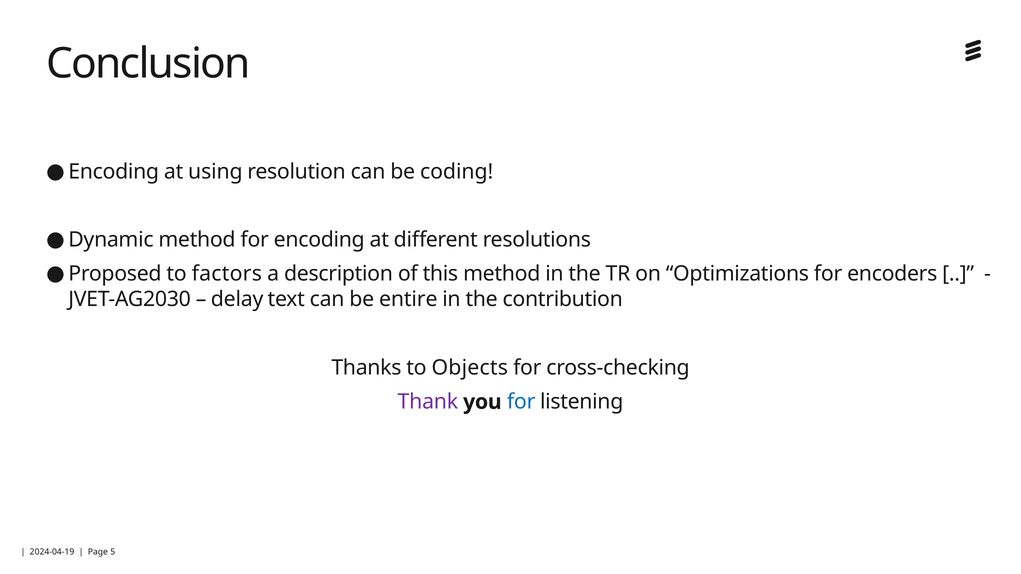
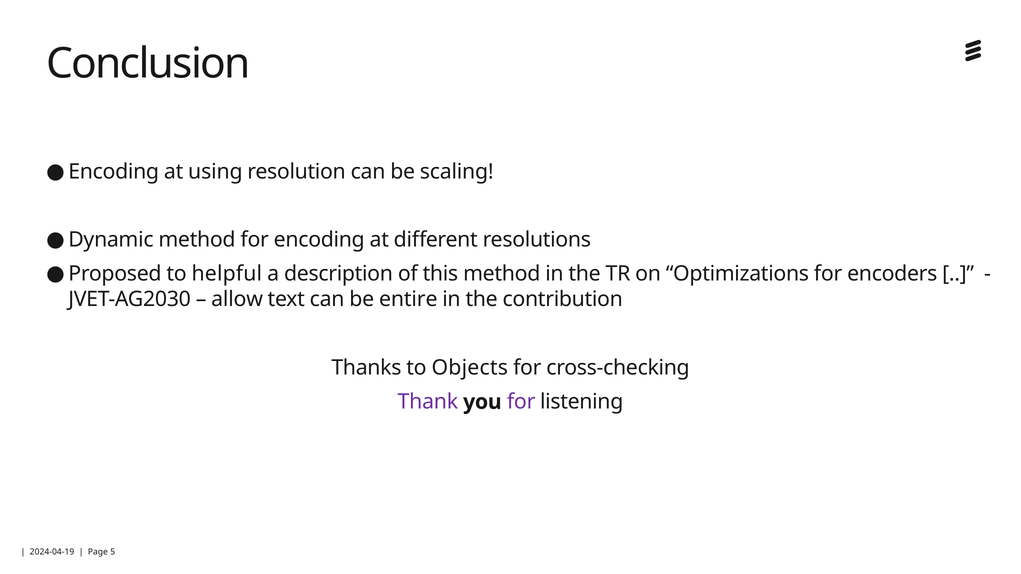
coding: coding -> scaling (457, 172)
factors: factors -> helpful (227, 274)
delay: delay -> allow (237, 299)
for colour: blue -> purple (521, 402)
